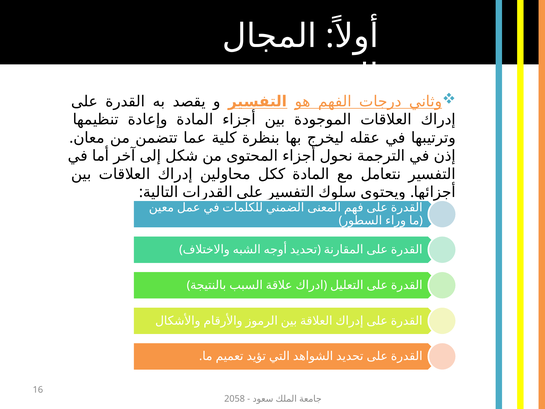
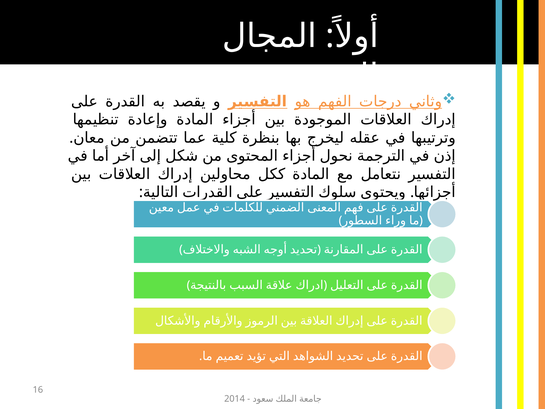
2058: 2058 -> 2014 (235, 398)
